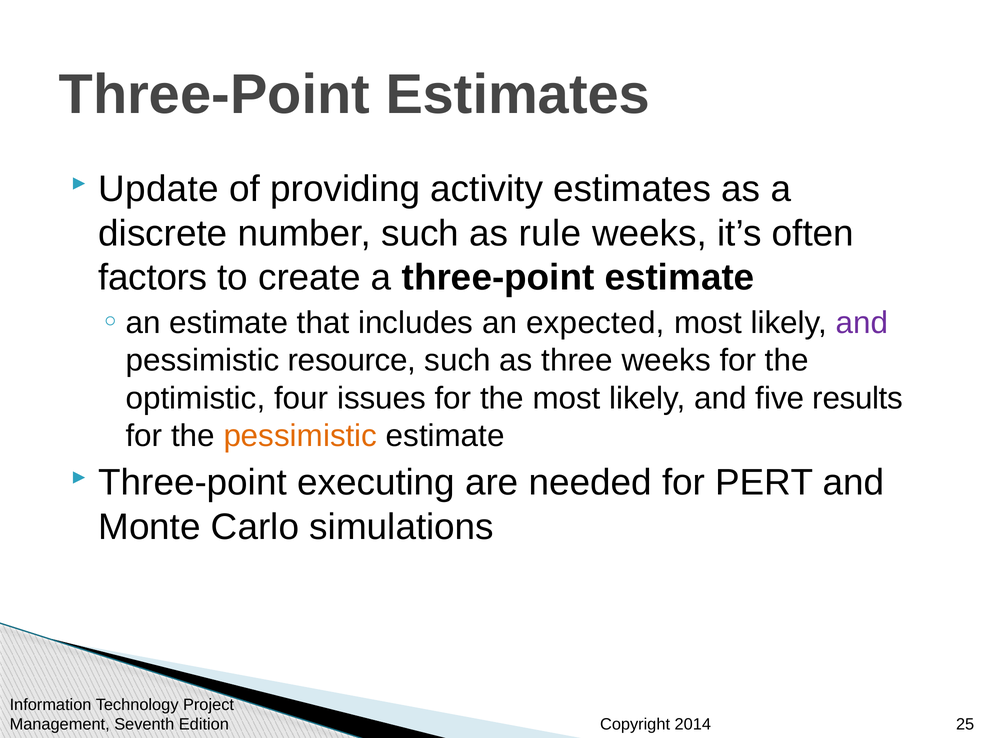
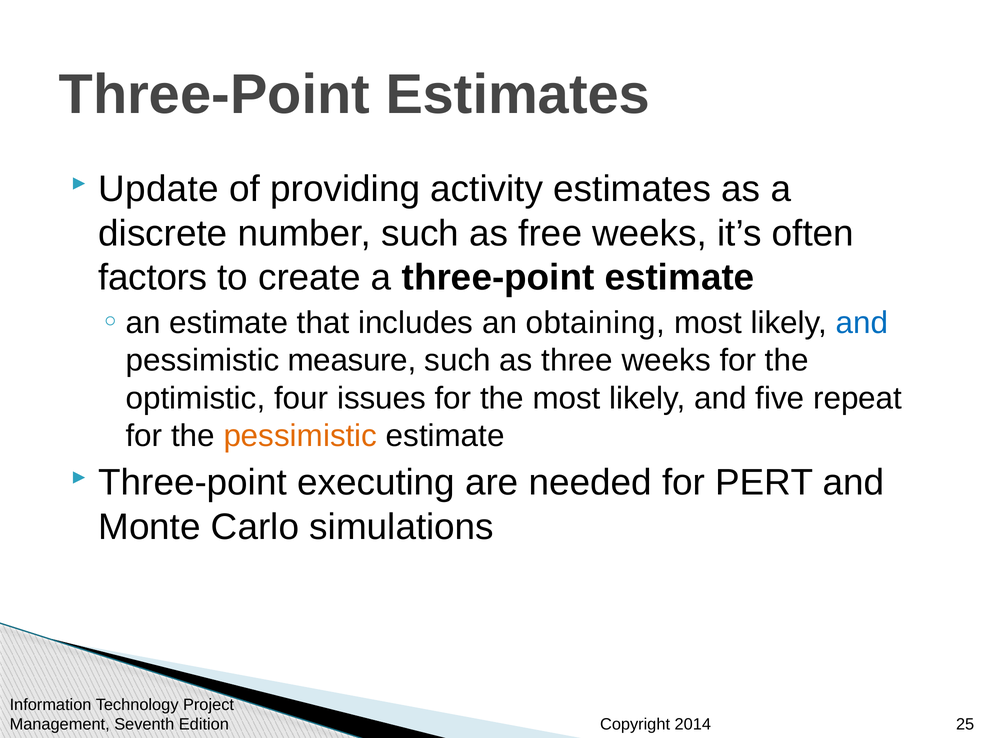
rule: rule -> free (550, 233)
expected: expected -> obtaining (595, 323)
and colour: purple -> blue (862, 323)
resource: resource -> measure (352, 360)
results: results -> repeat (858, 398)
